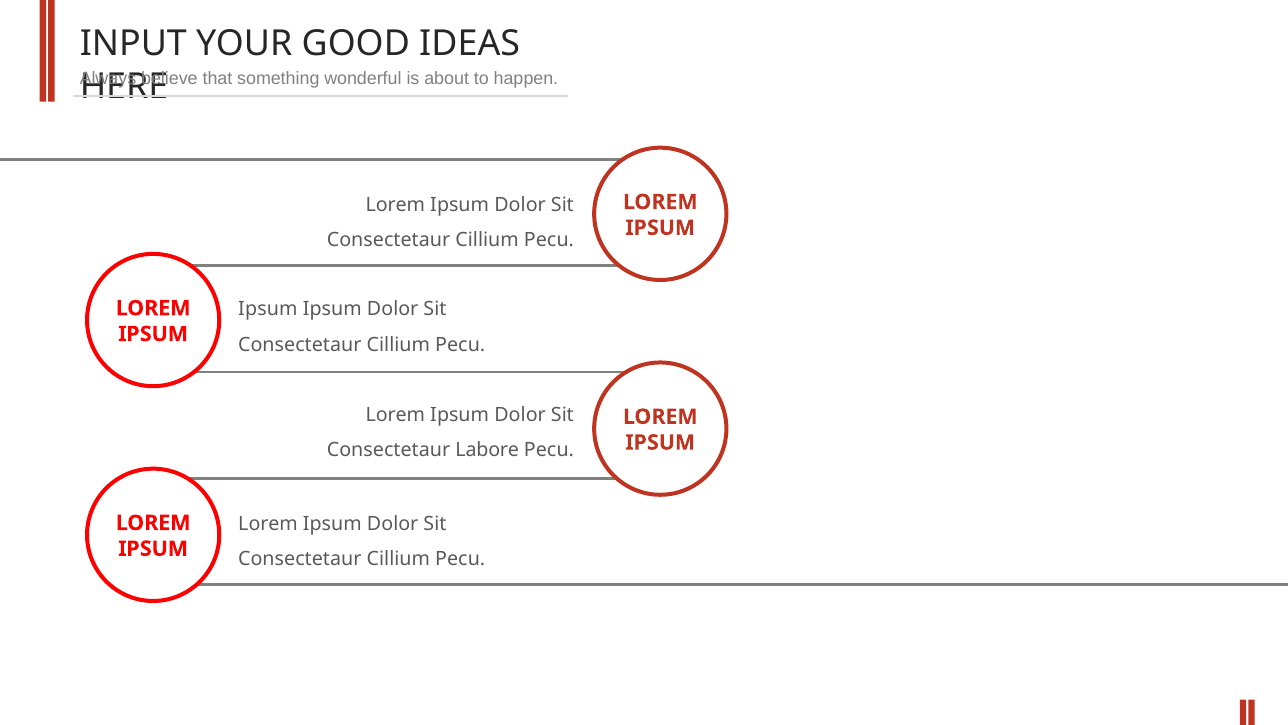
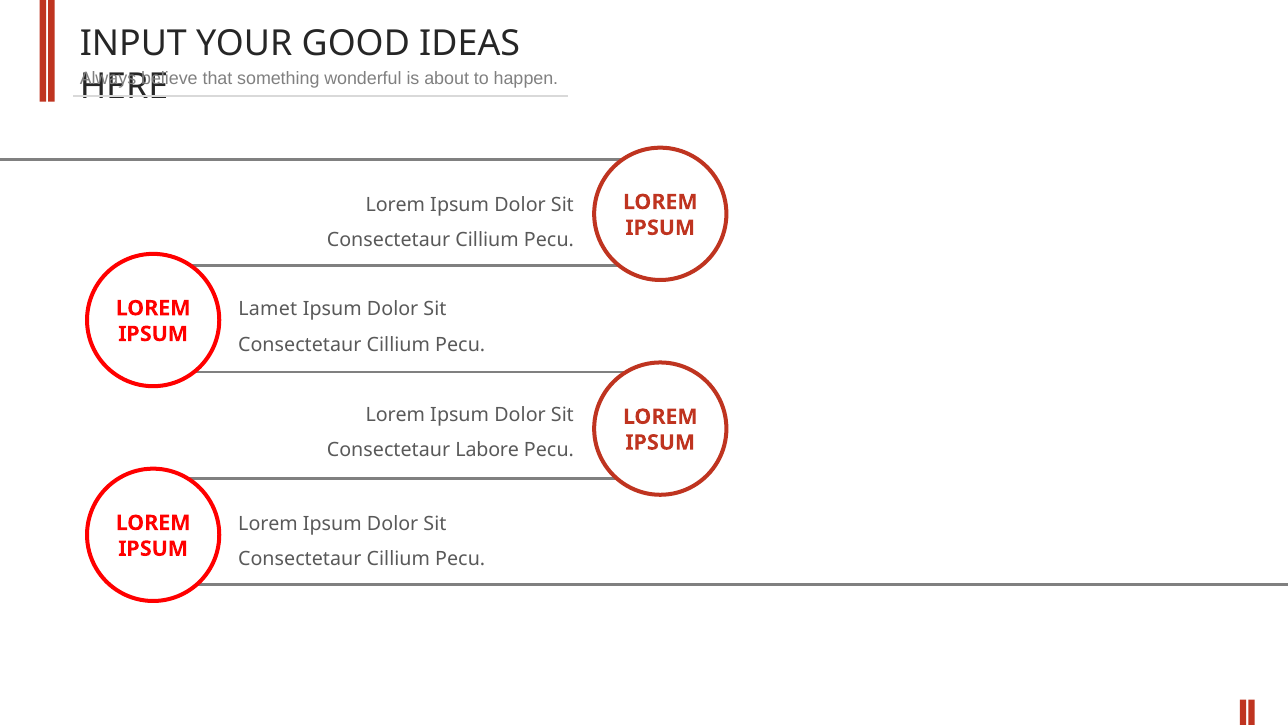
Ipsum: Ipsum -> Lamet (268, 309)
